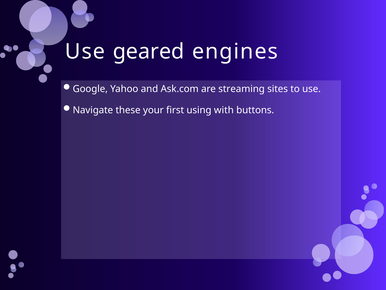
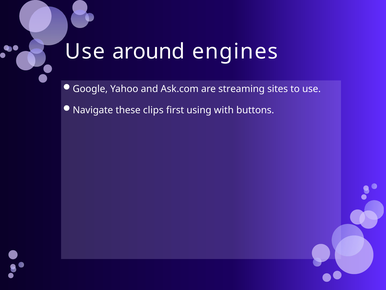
geared: geared -> around (149, 51)
your: your -> clips (153, 110)
